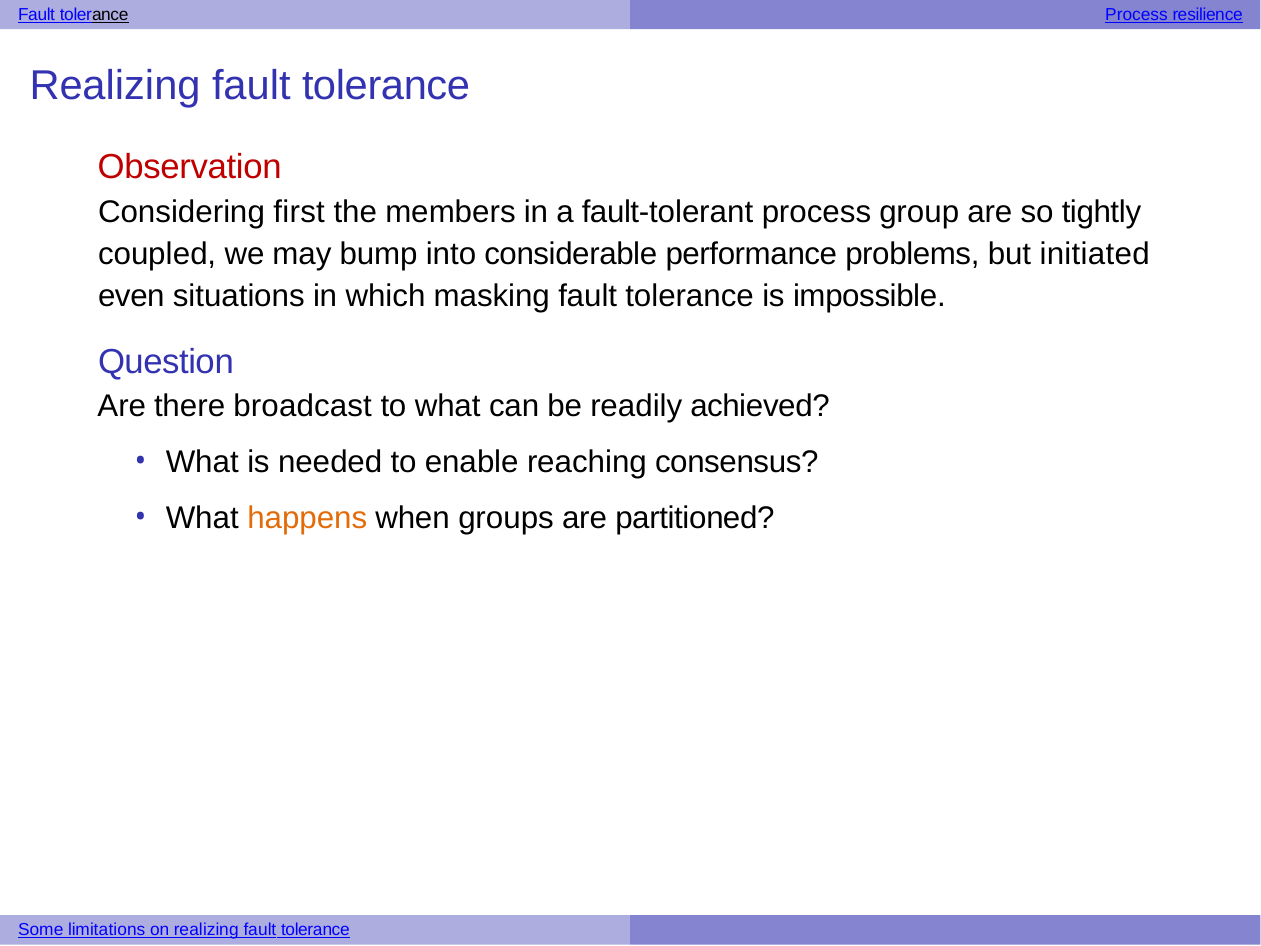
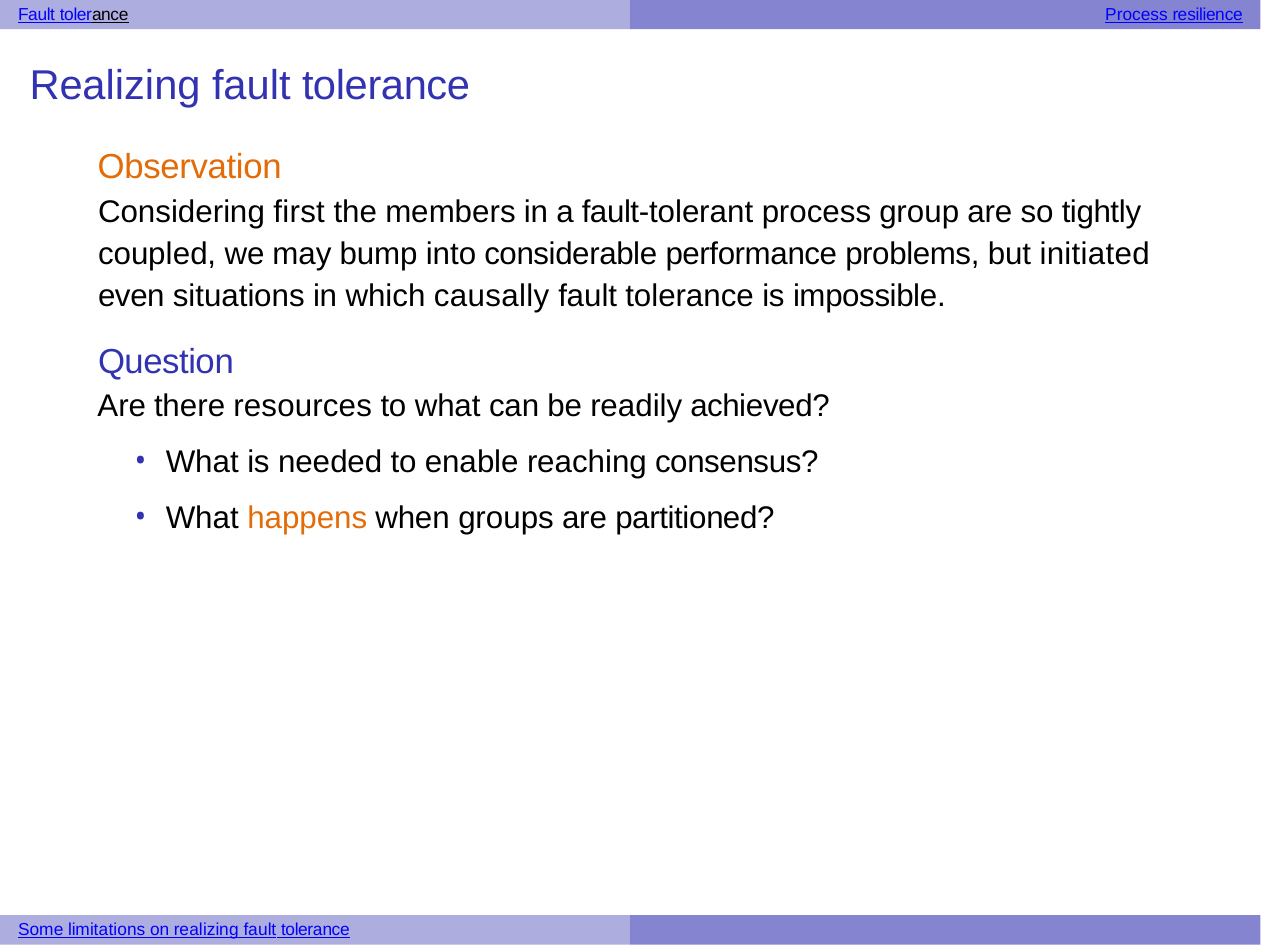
Observation colour: red -> orange (190, 167)
masking: masking -> causally (492, 297)
broadcast: broadcast -> resources (303, 407)
